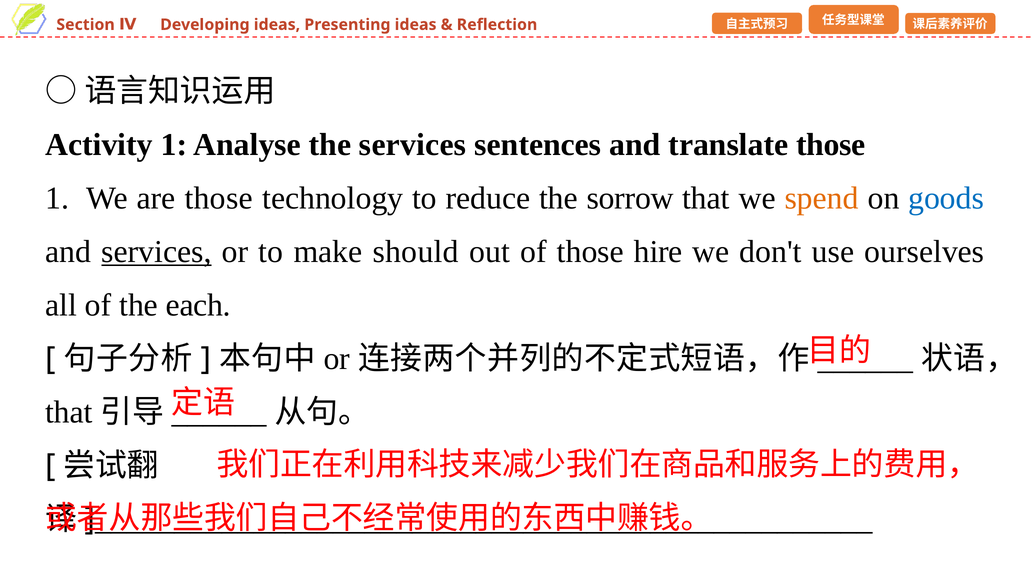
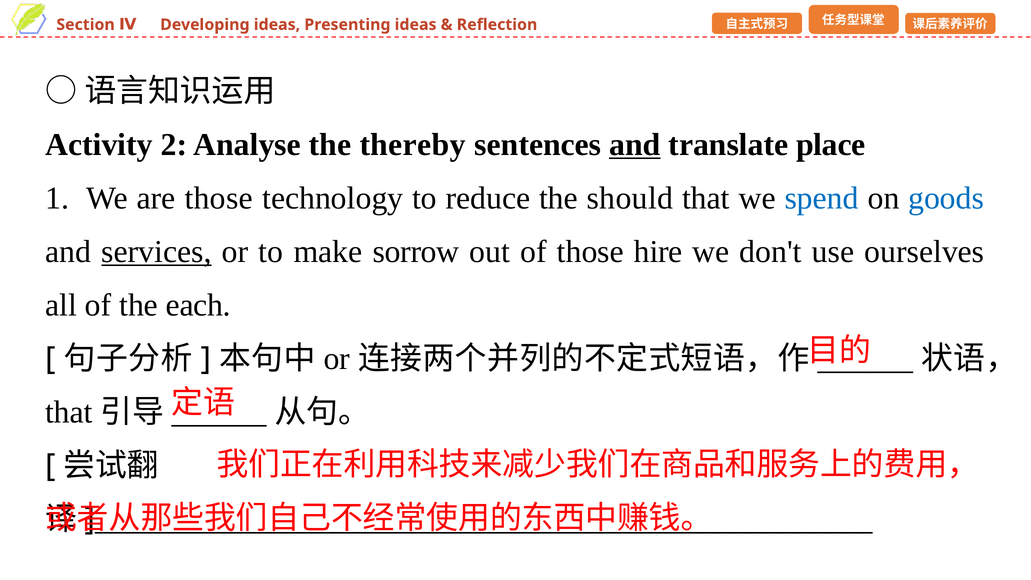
Activity 1: 1 -> 2 (174, 145)
the services: services -> thereby (413, 145)
and underline: none -> present (635, 145)
translate those: those -> place (831, 145)
sorrow: sorrow -> should (630, 198)
spend colour: orange -> blue (822, 198)
should: should -> sorrow (416, 251)
